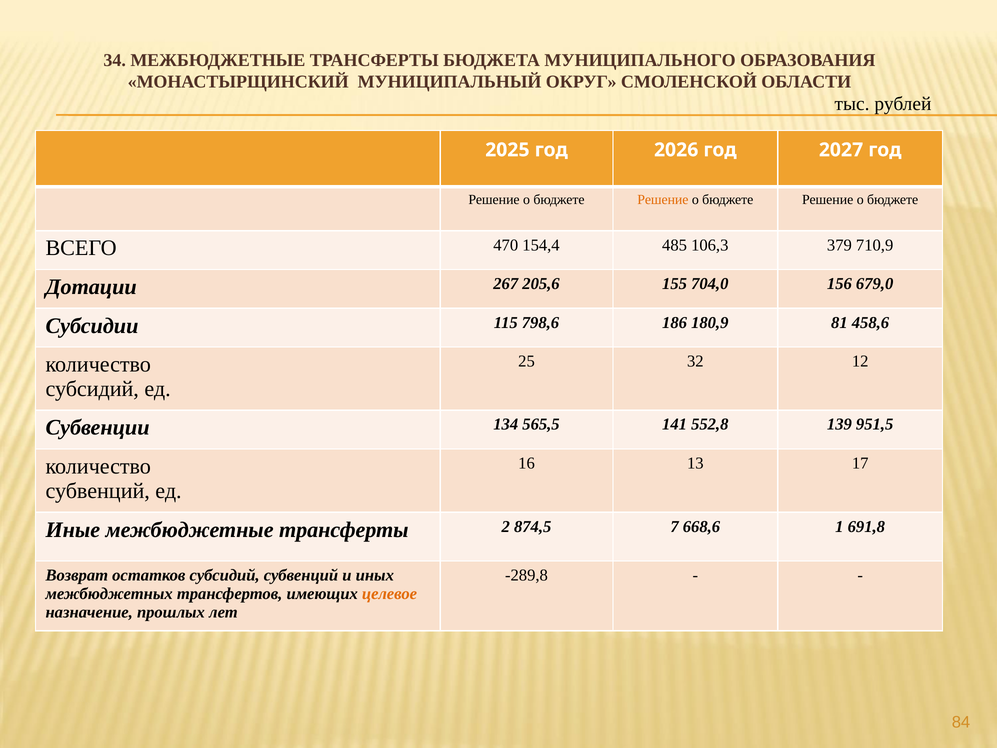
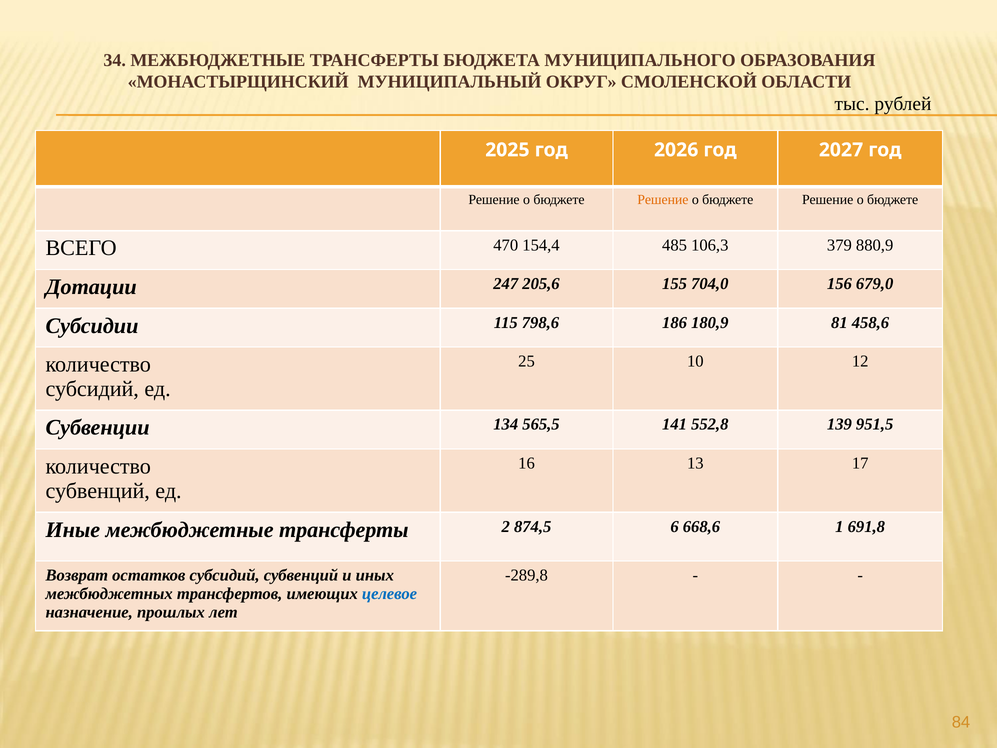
710,9: 710,9 -> 880,9 (875, 245)
267: 267 -> 247 (506, 284)
32: 32 -> 10 (695, 361)
7: 7 -> 6 (675, 526)
целевое colour: orange -> blue (390, 594)
